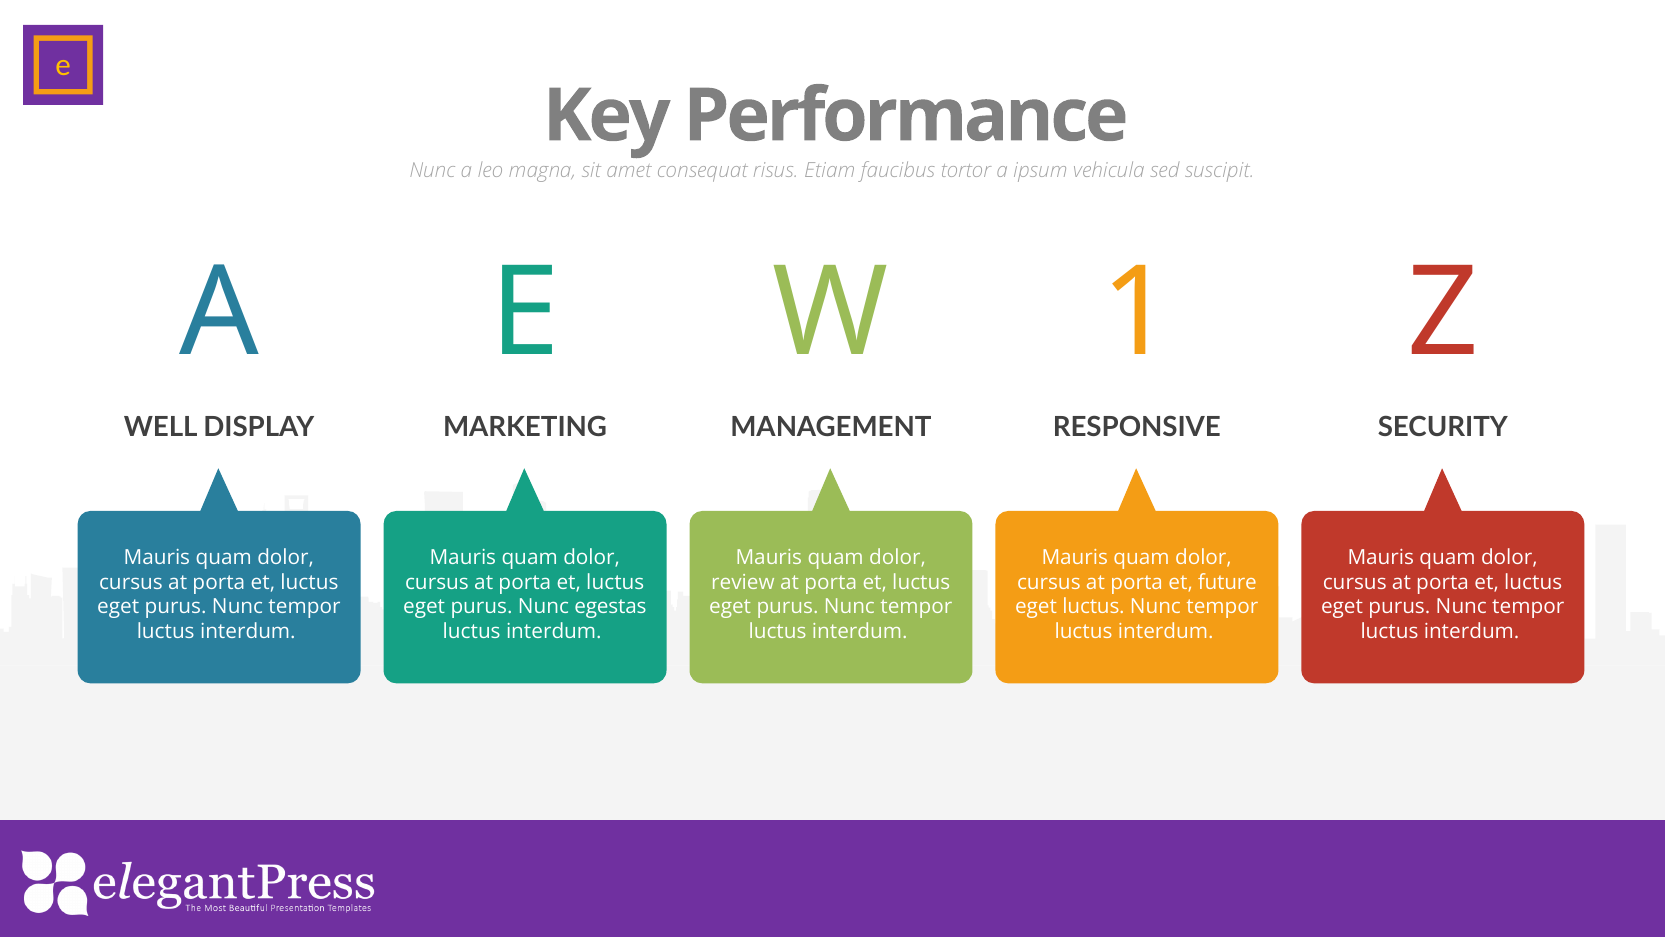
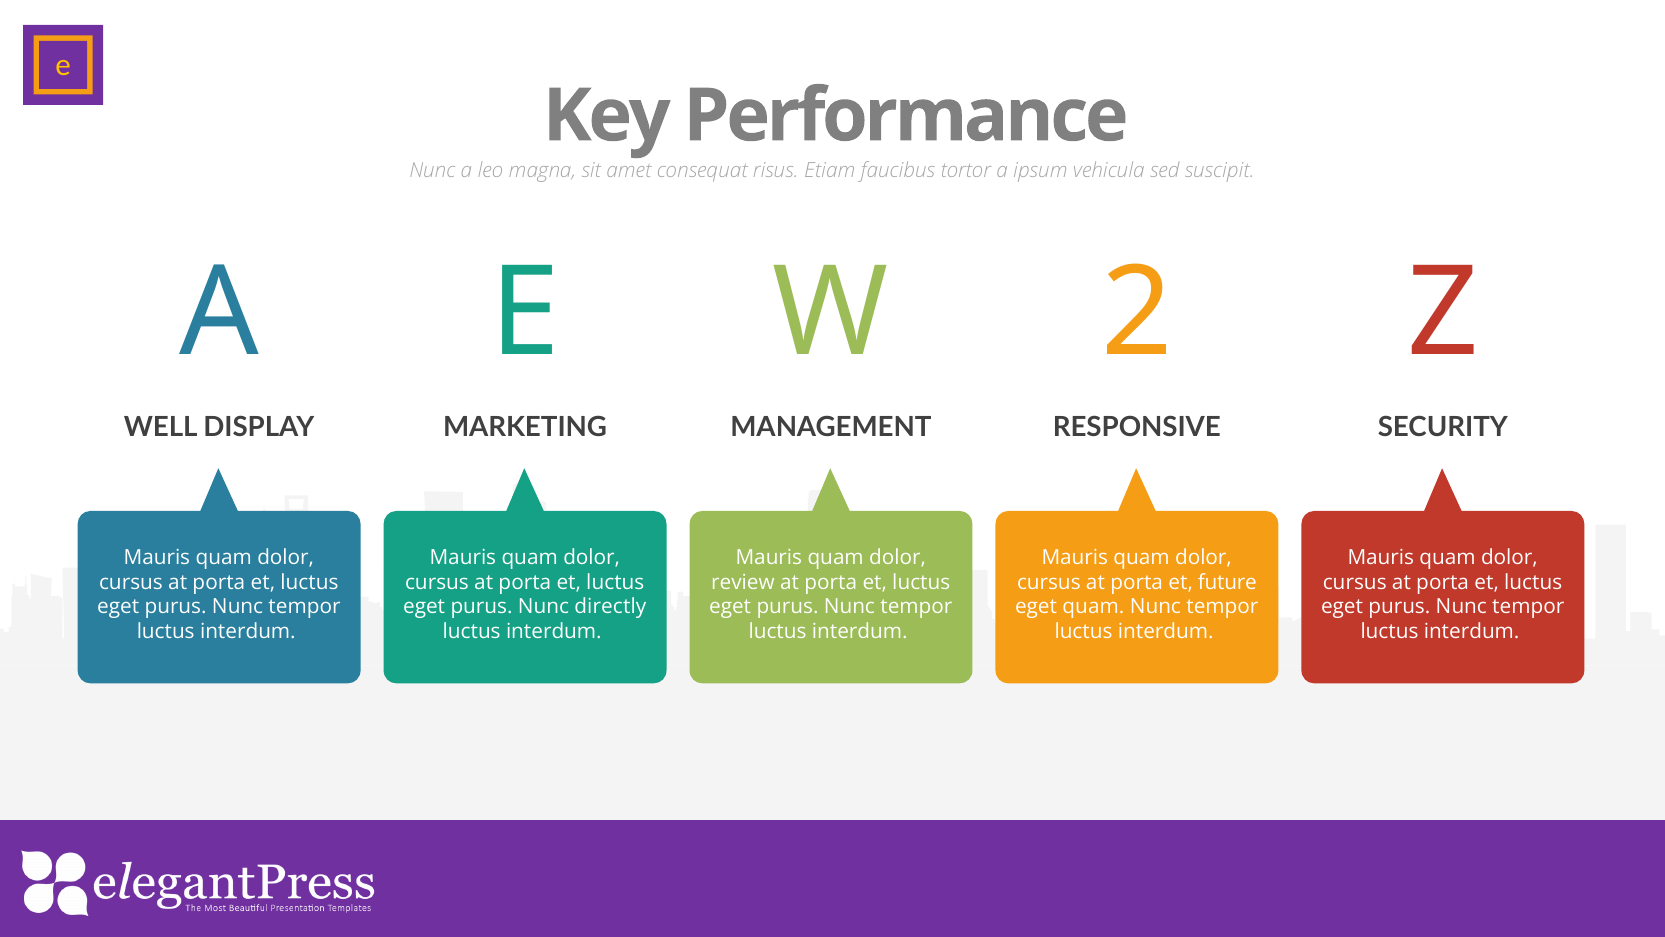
1: 1 -> 2 (1137, 313)
egestas: egestas -> directly (610, 607)
eget luctus: luctus -> quam (1093, 607)
